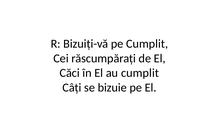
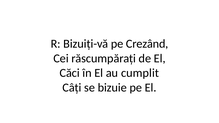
pe Cumplit: Cumplit -> Crezând (147, 44)
